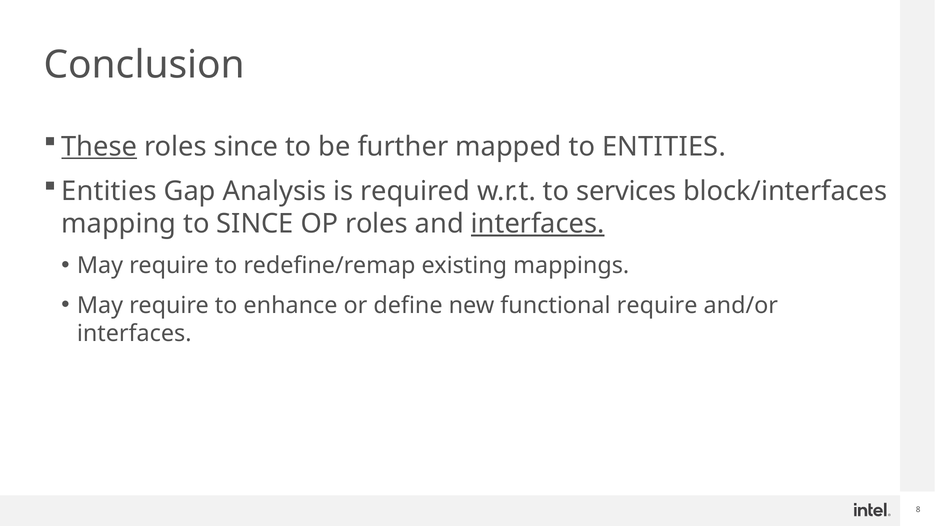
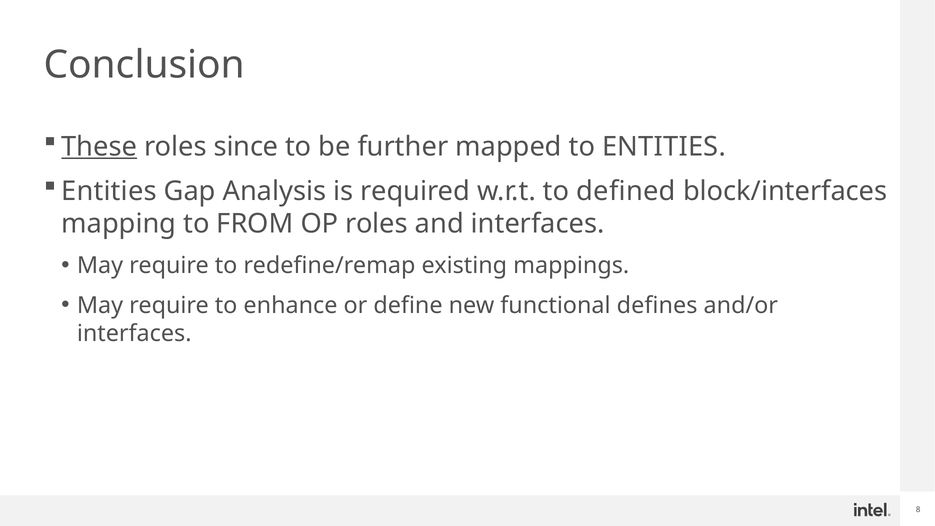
services: services -> defined (626, 191)
to SINCE: SINCE -> FROM (255, 224)
interfaces underline: present -> none (538, 224)
functional require: require -> defines (657, 305)
